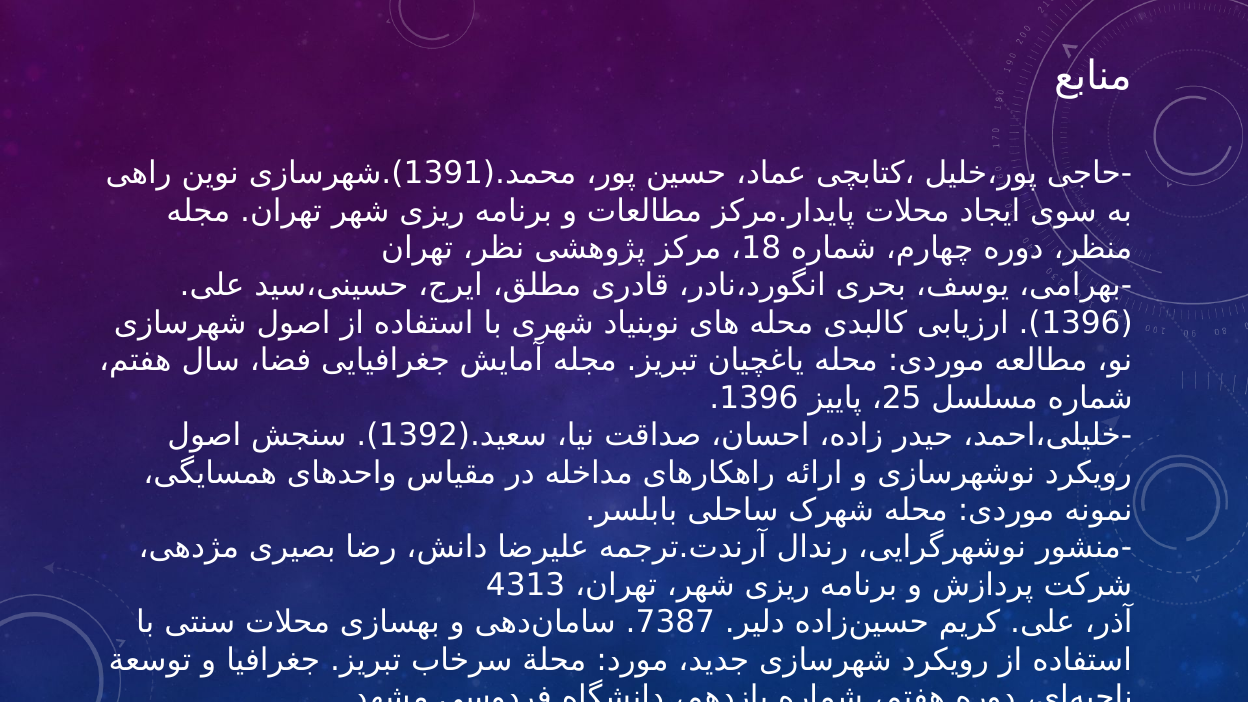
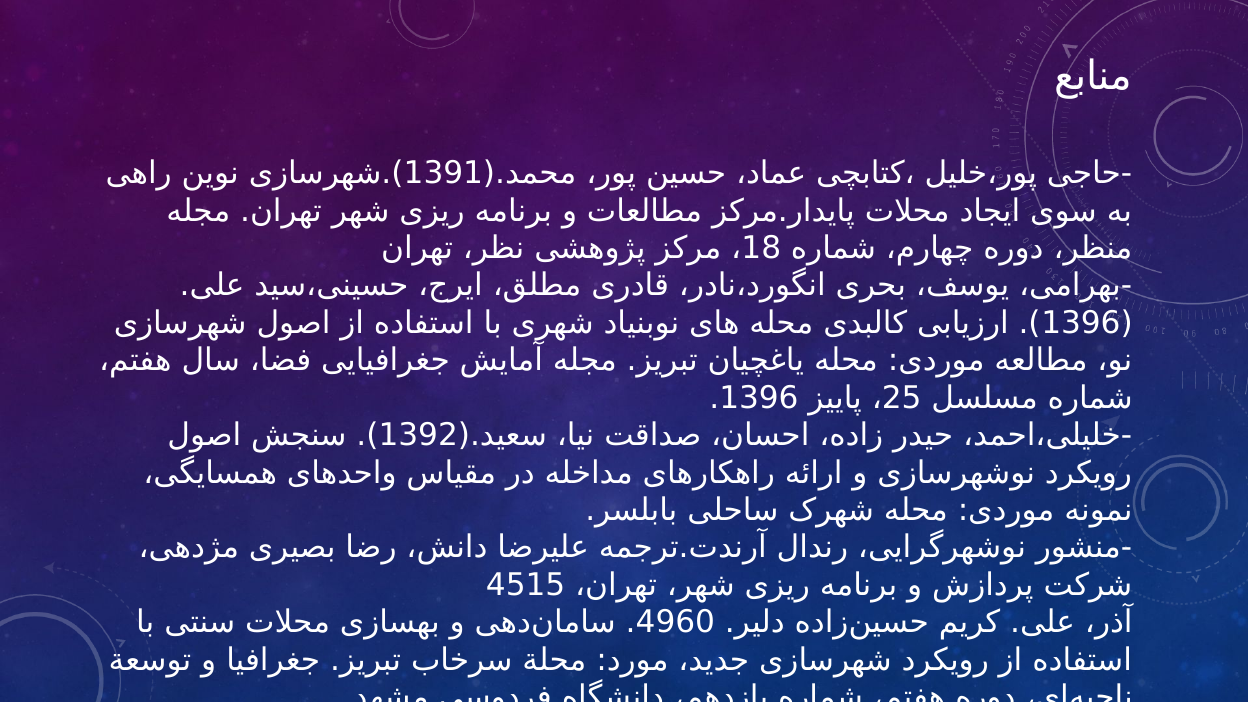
4313: 4313 -> 4515 (526, 585)
7387: 7387 -> 4960 (675, 623)
